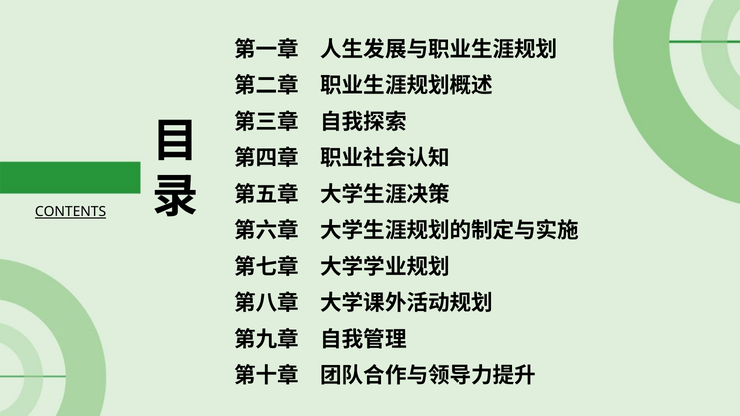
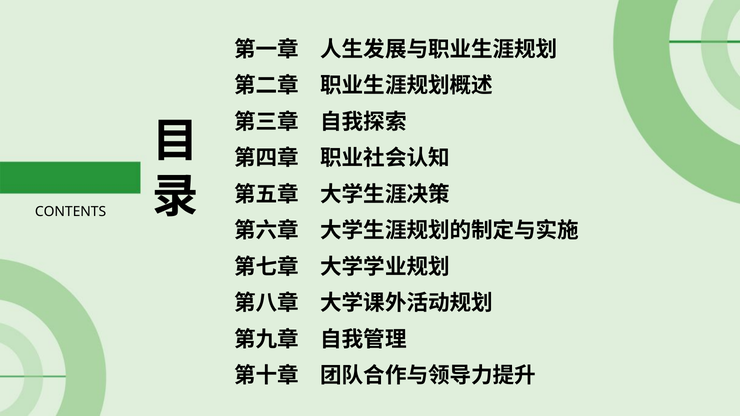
CONTENTS underline: present -> none (71, 212)
